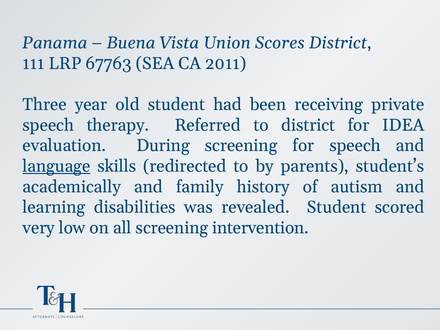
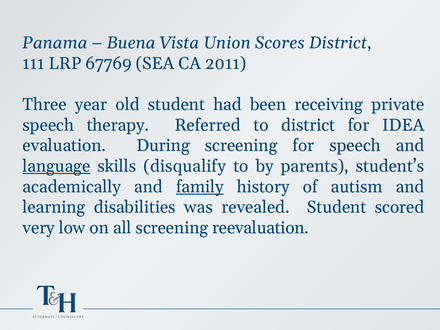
67763: 67763 -> 67769 (109, 63)
redirected: redirected -> disqualify (185, 166)
family underline: none -> present (200, 187)
intervention: intervention -> reevaluation (261, 228)
